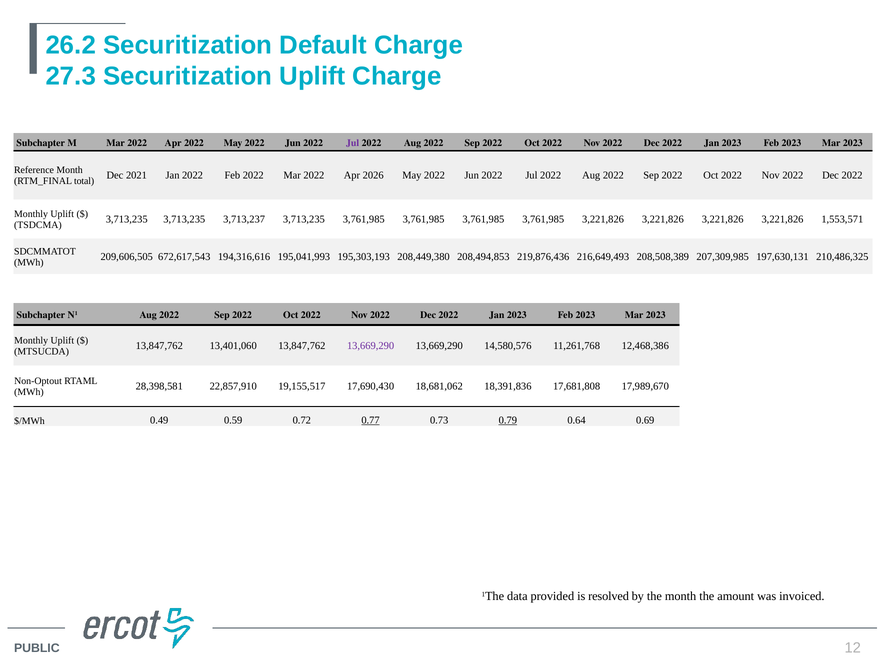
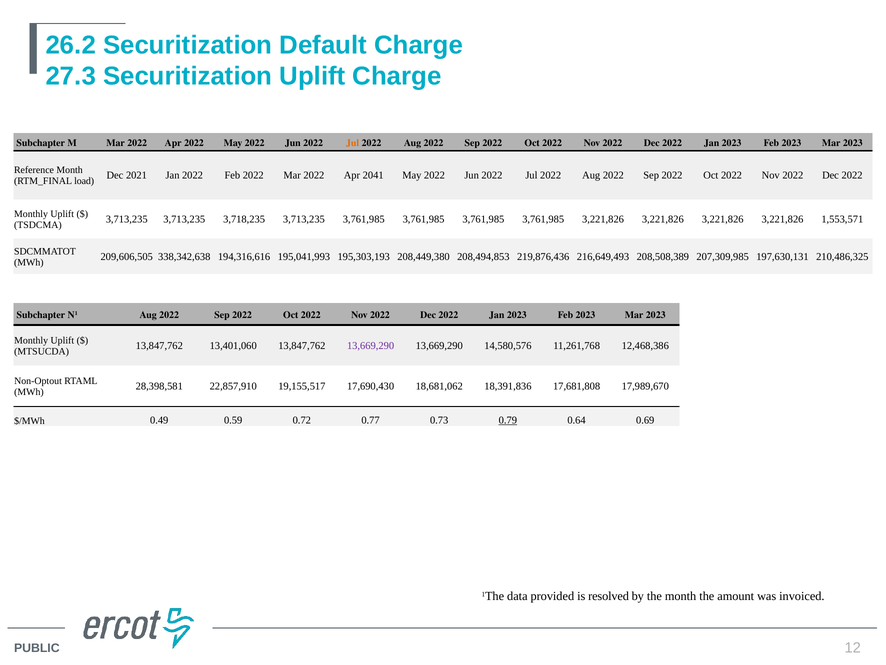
Jul colour: purple -> orange (353, 143)
2026: 2026 -> 2041 (373, 175)
total: total -> load (84, 181)
3,713,237: 3,713,237 -> 3,718,235 (244, 219)
672,617,543: 672,617,543 -> 338,342,638 (184, 257)
0.77 underline: present -> none (371, 420)
